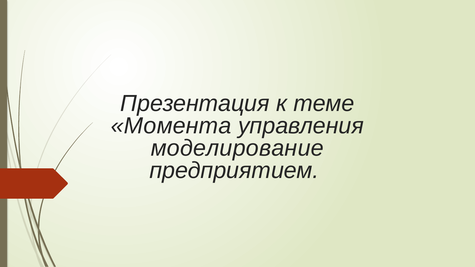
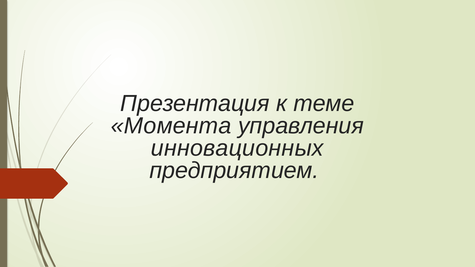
моделирование: моделирование -> инновационных (237, 148)
